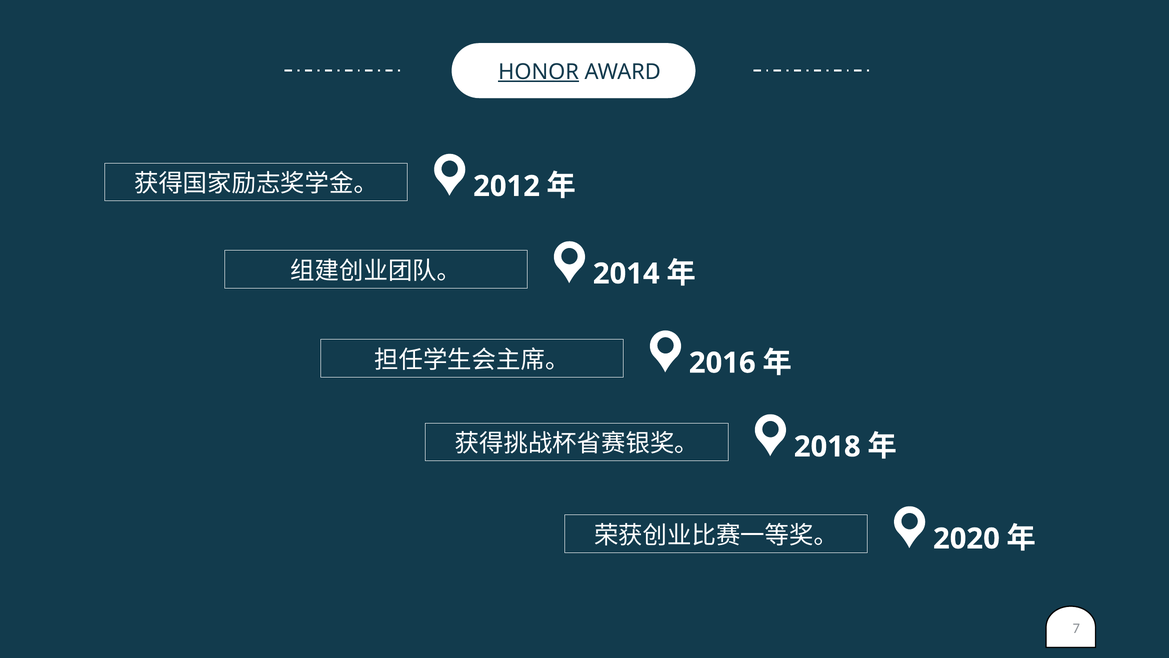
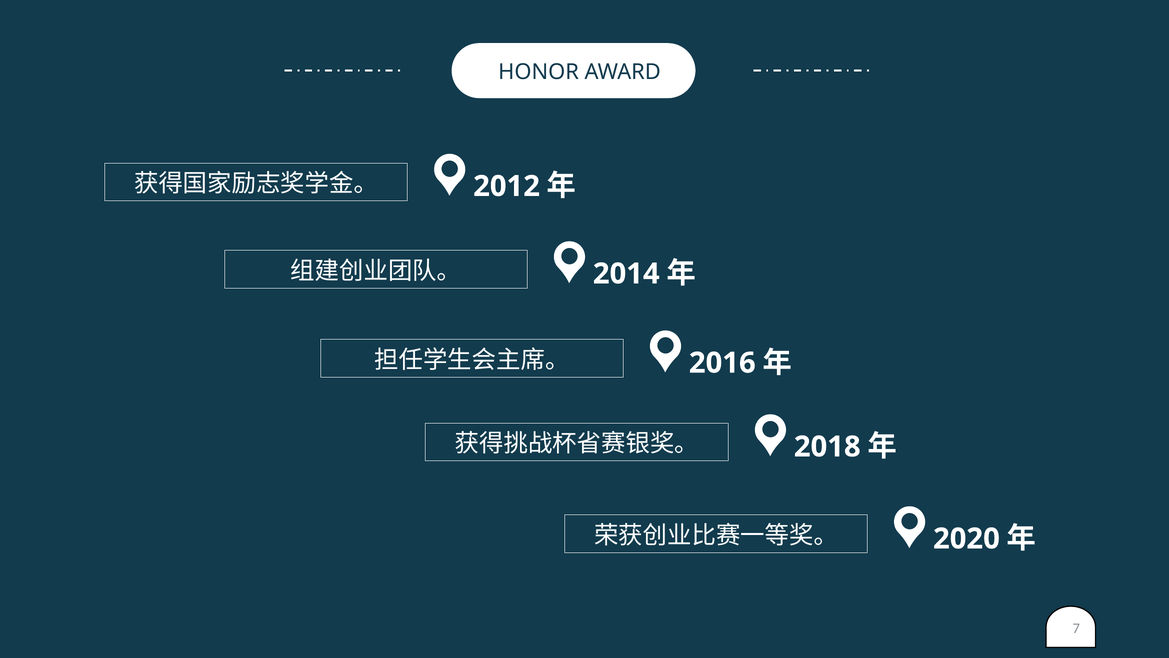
HONOR underline: present -> none (539, 72)
